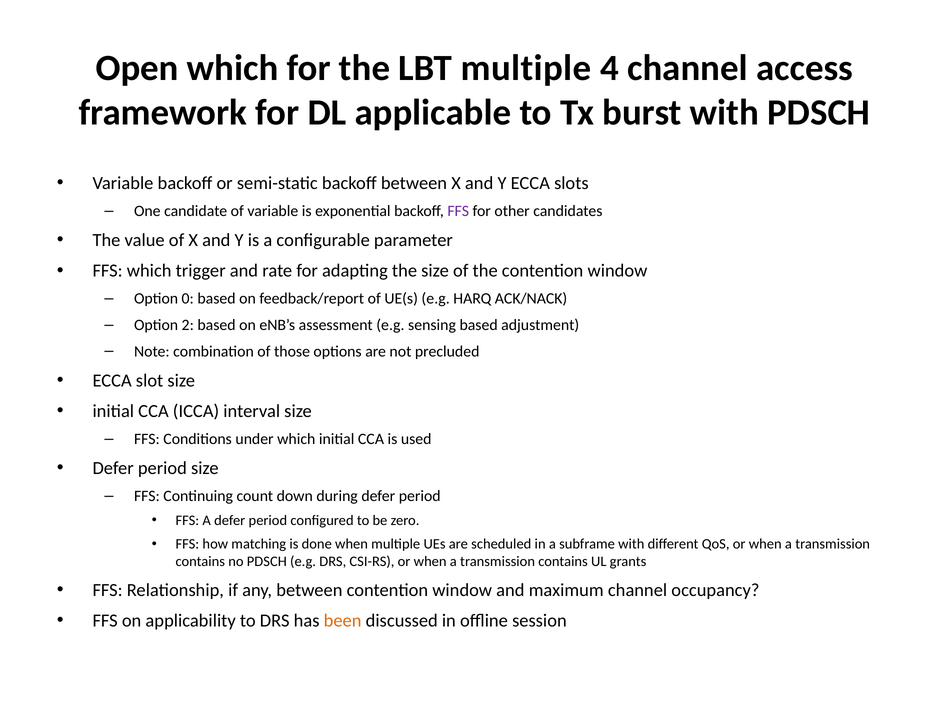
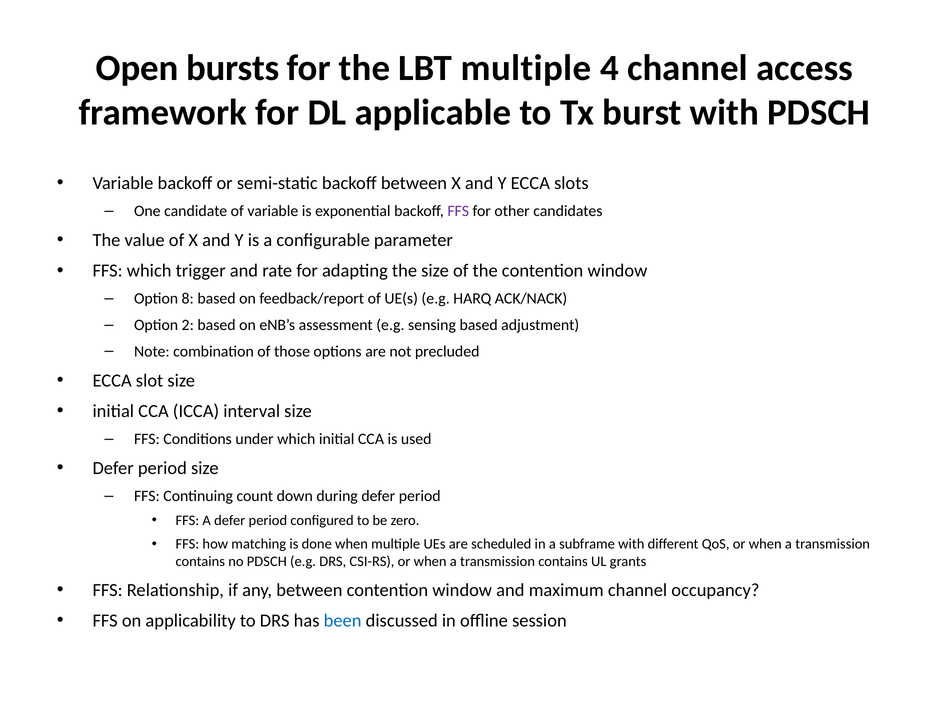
Open which: which -> bursts (233, 68)
0: 0 -> 8 (188, 299)
been colour: orange -> blue (343, 621)
